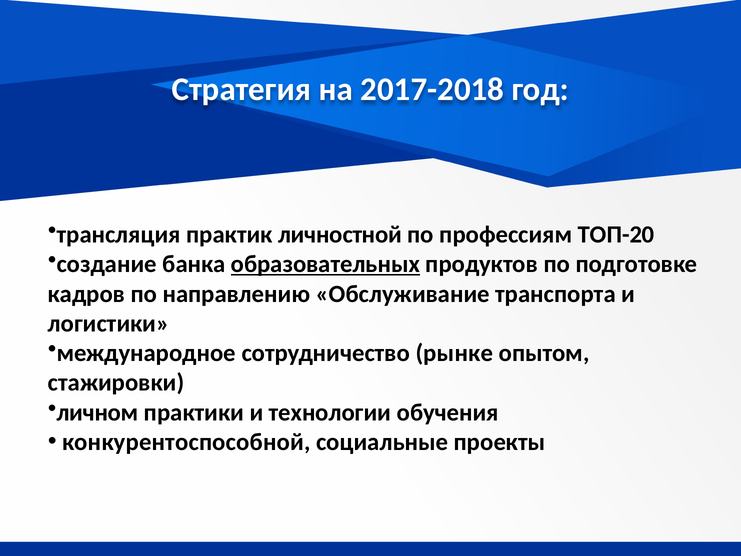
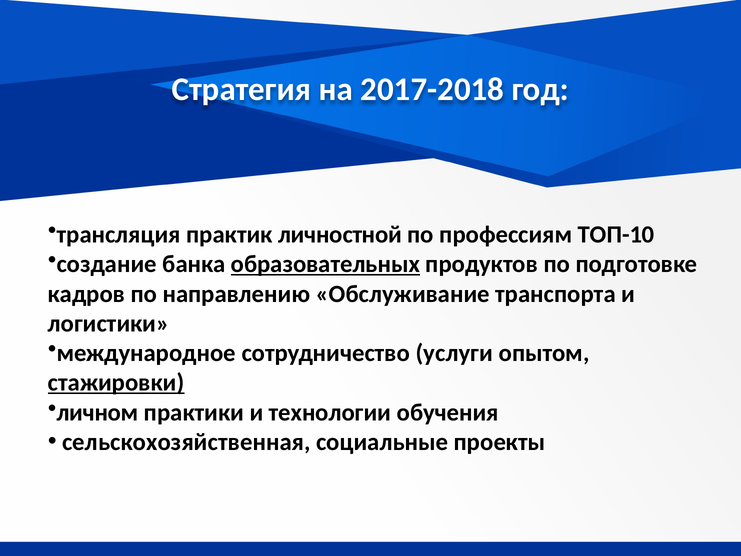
ТОП-20: ТОП-20 -> ТОП-10 (616, 234)
рынке: рынке -> услуги (454, 353)
стажировки underline: none -> present (116, 383)
конкурентоспособной: конкурентоспособной -> сельскохозяйственная (186, 442)
